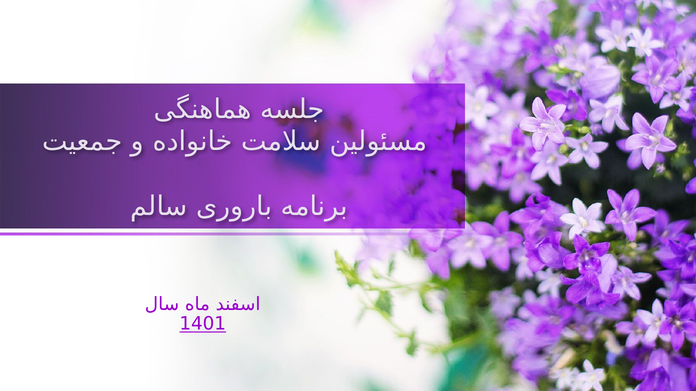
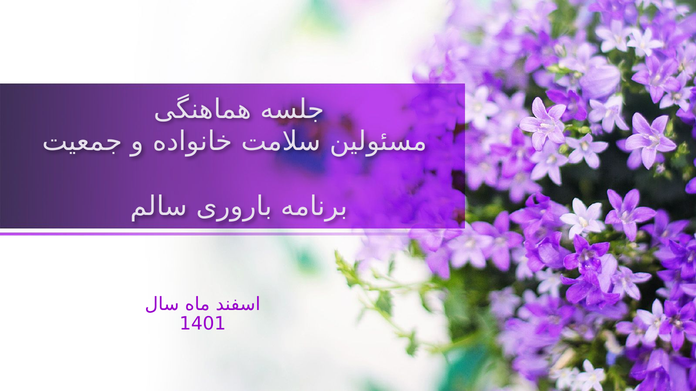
1401 underline: present -> none (203, 324)
